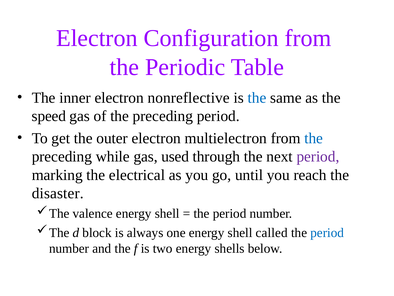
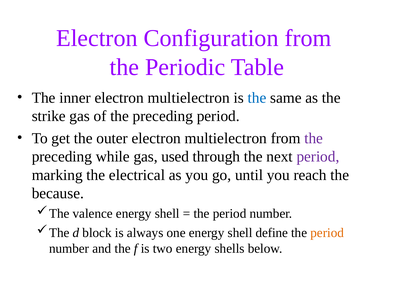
inner electron nonreflective: nonreflective -> multielectron (189, 98)
speed: speed -> strike (49, 116)
the colour: blue -> purple (314, 138)
disaster: disaster -> because (58, 193)
called: called -> define (272, 232)
period colour: blue -> orange (327, 232)
